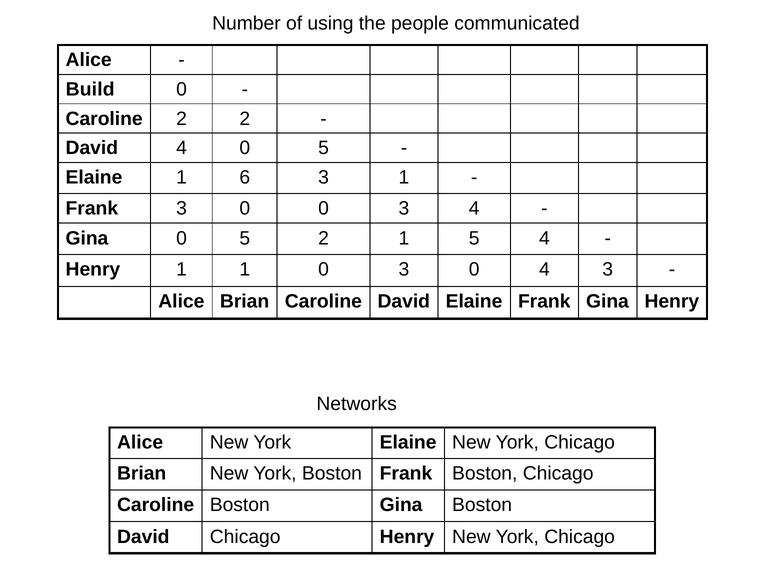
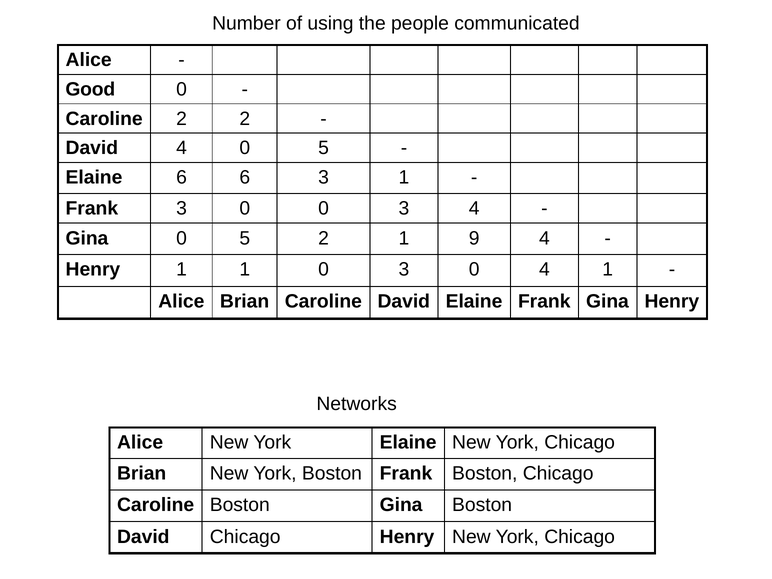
Build: Build -> Good (90, 89)
Elaine 1: 1 -> 6 (181, 177)
1 5: 5 -> 9 (474, 238)
4 3: 3 -> 1 (608, 269)
